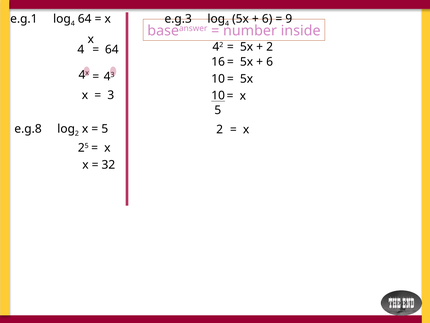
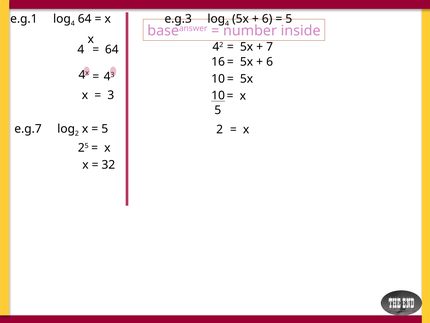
9: 9 -> 5 (289, 19)
2: 2 -> 7 (270, 47)
e.g.8: e.g.8 -> e.g.7 (28, 129)
